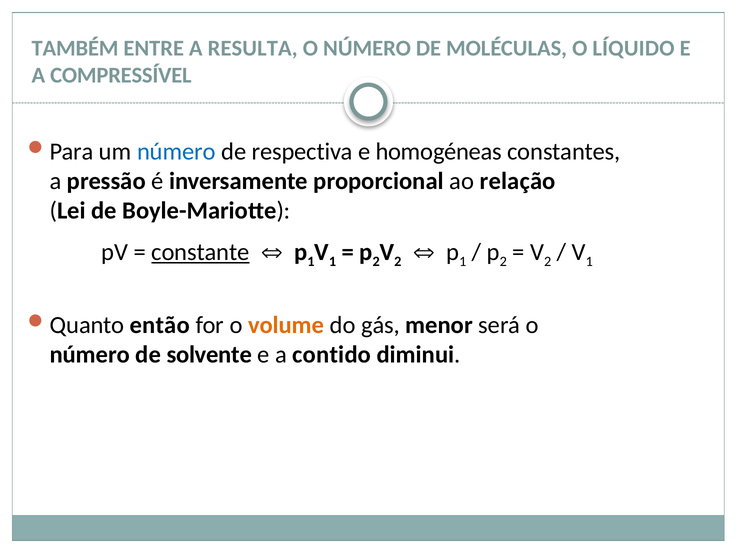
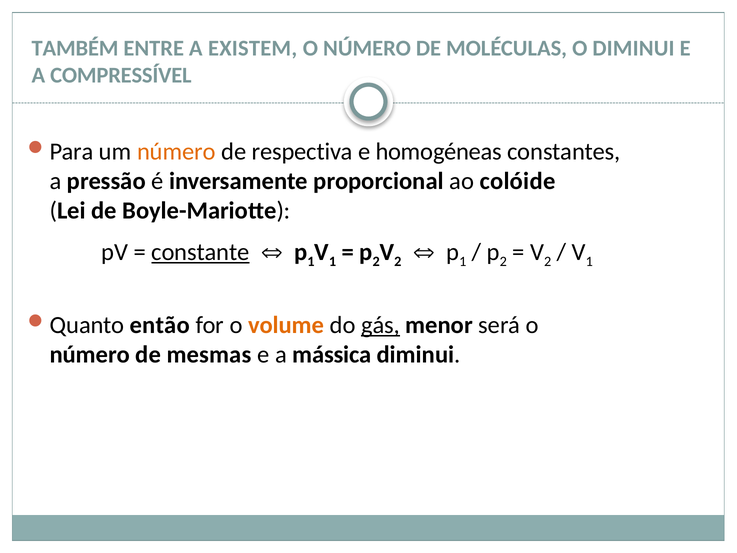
RESULTA: RESULTA -> EXISTEM (253, 48)
O LÍQUIDO: LÍQUIDO -> DIMINUI (633, 48)
número colour: blue -> orange (176, 151)
relação: relação -> colóide (518, 181)
gás underline: none -> present (381, 325)
solvente: solvente -> mesmas (209, 354)
contido: contido -> mássica (332, 354)
